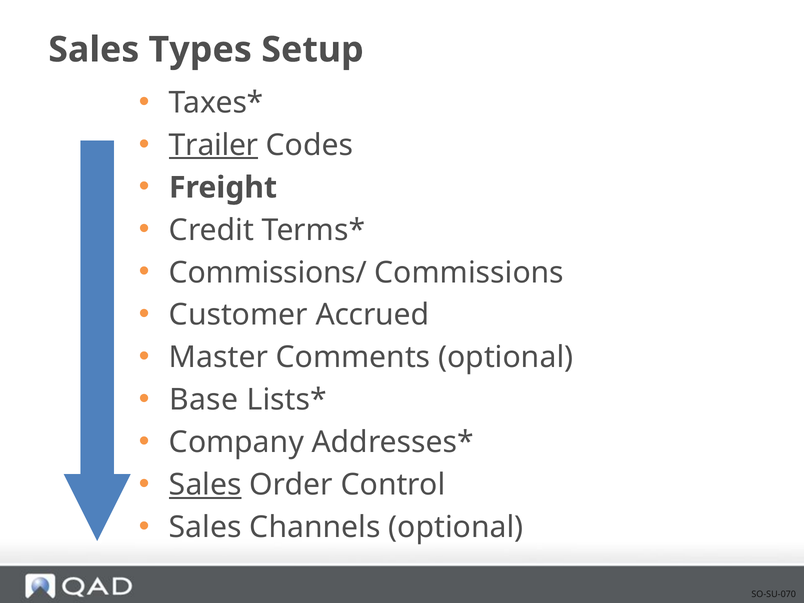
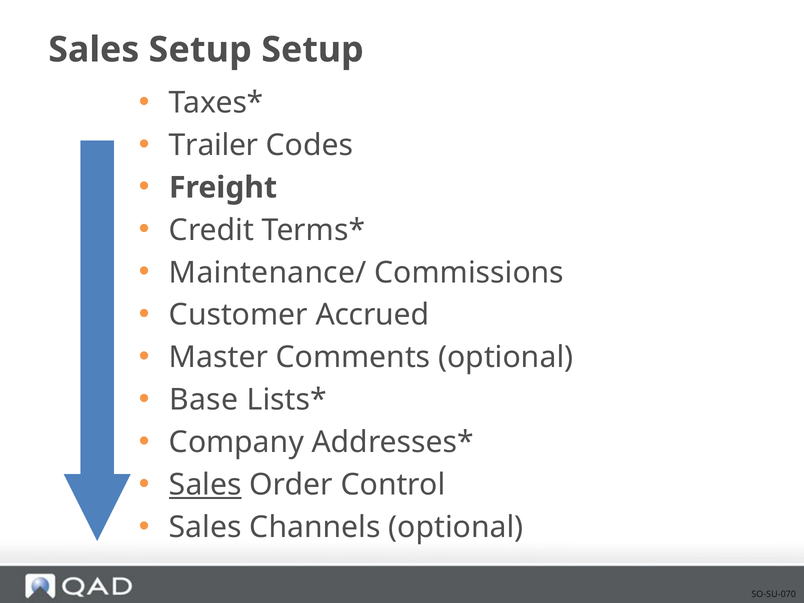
Sales Types: Types -> Setup (200, 50)
Trailer underline: present -> none (214, 145)
Commissions/: Commissions/ -> Maintenance/ (268, 273)
